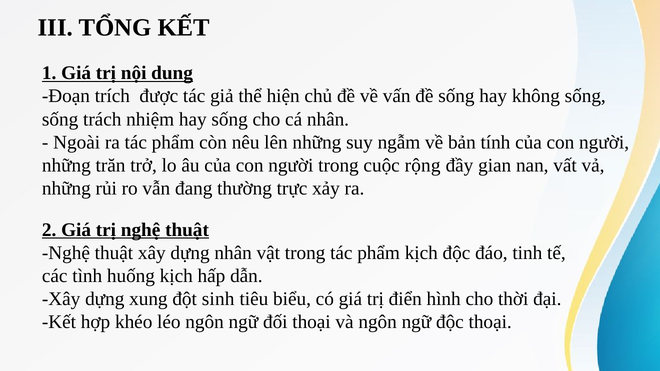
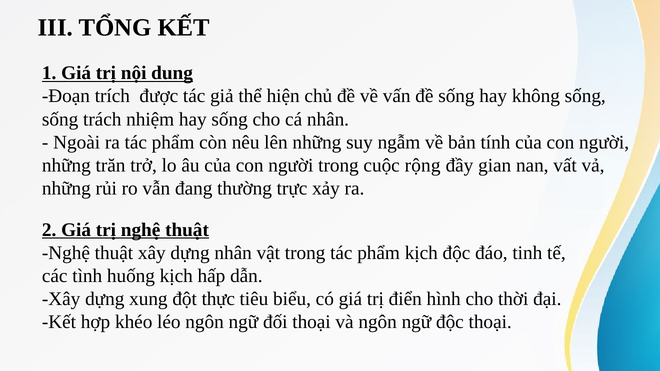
sinh: sinh -> thực (218, 299)
